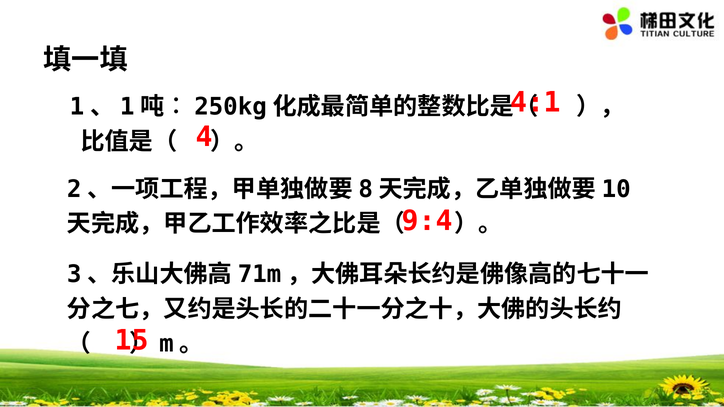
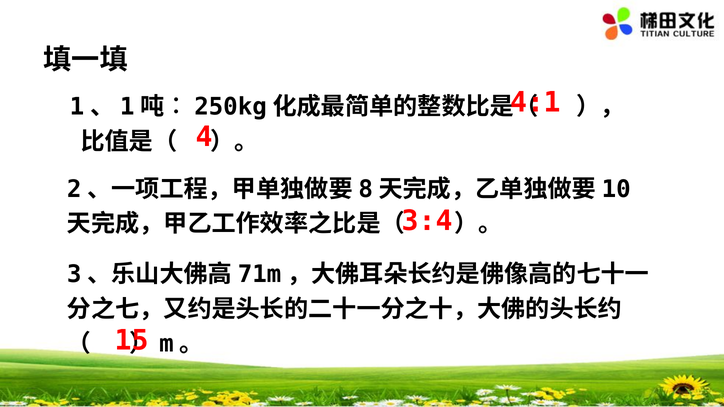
9:4: 9:4 -> 3:4 (427, 221)
